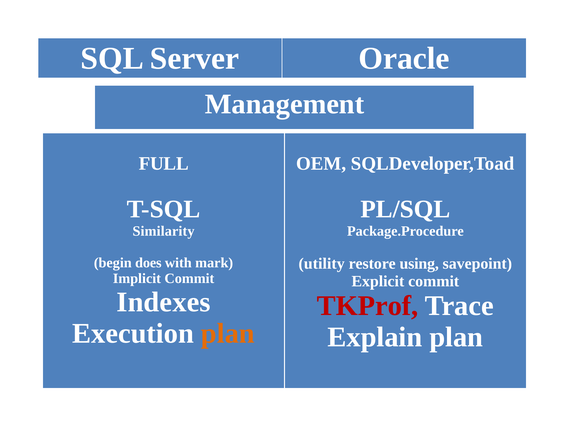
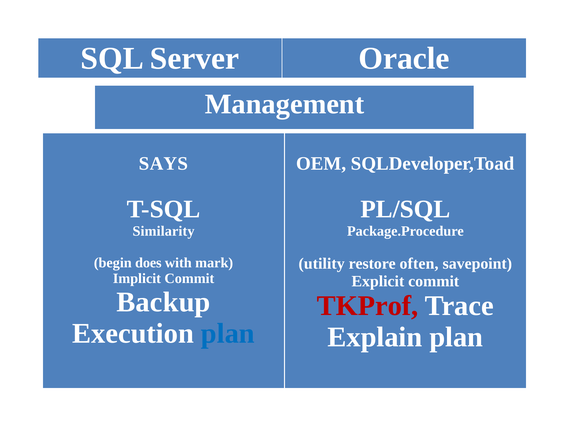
FULL: FULL -> SAYS (164, 164)
using: using -> often (419, 263)
Indexes: Indexes -> Backup (163, 302)
plan colour: orange -> blue (228, 333)
